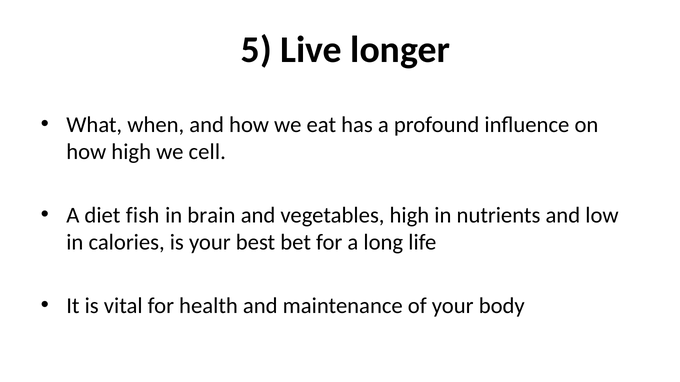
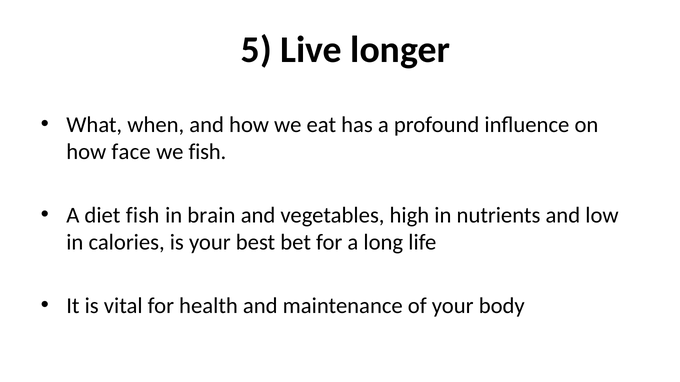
how high: high -> face (131, 152)
we cell: cell -> fish (207, 152)
